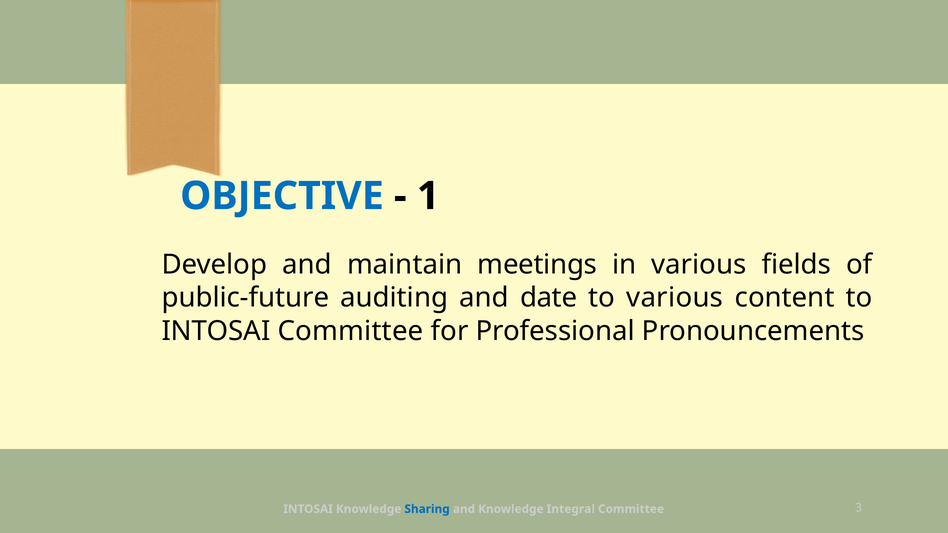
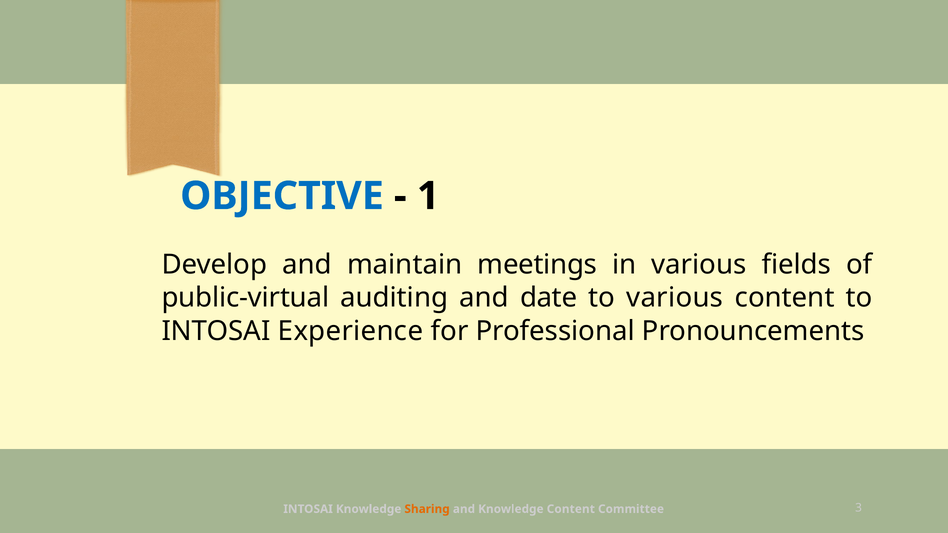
public-future: public-future -> public-virtual (245, 298)
INTOSAI Committee: Committee -> Experience (351, 331)
Sharing colour: blue -> orange (427, 509)
Knowledge Integral: Integral -> Content (571, 509)
